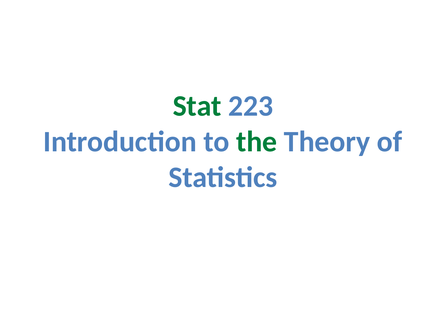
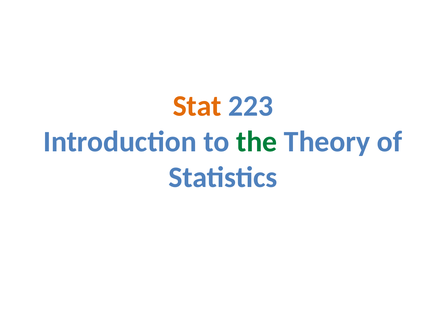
Stat colour: green -> orange (197, 106)
